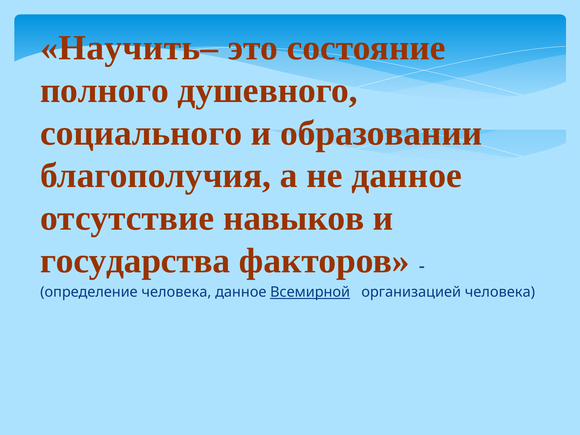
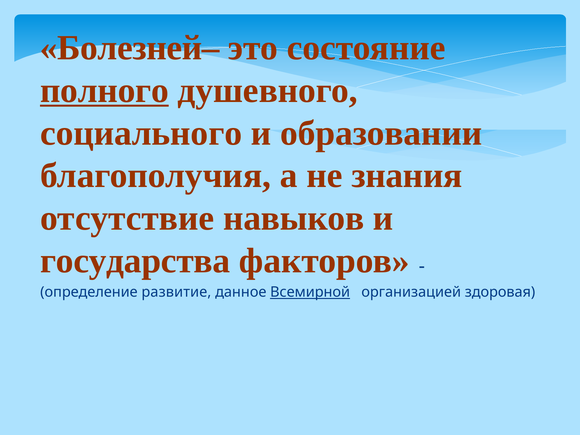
Научить–: Научить– -> Болезней– (130, 48)
полного underline: none -> present (104, 90)
не данное: данное -> знания (407, 176)
определение человека: человека -> развитие (176, 292)
организацией человека: человека -> здоровая (500, 292)
